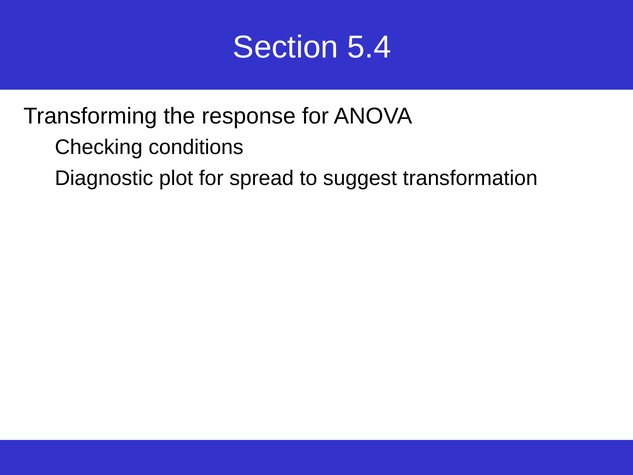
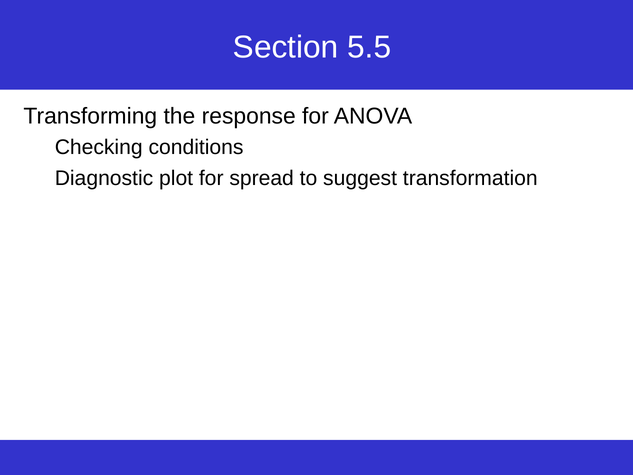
5.4: 5.4 -> 5.5 (369, 47)
